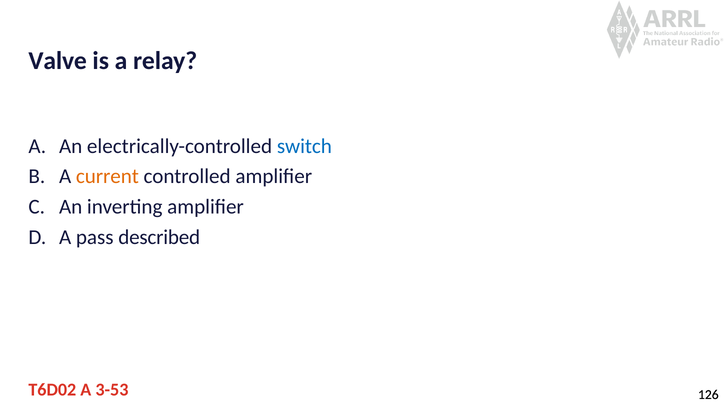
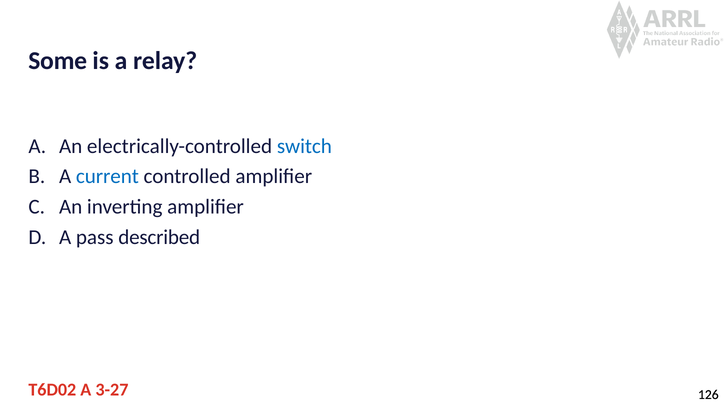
Valve: Valve -> Some (58, 61)
current colour: orange -> blue (107, 177)
3-53: 3-53 -> 3-27 (112, 390)
